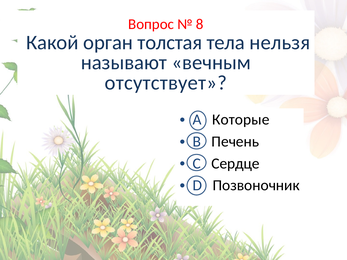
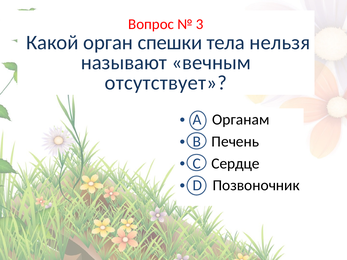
8: 8 -> 3 (200, 24)
толстая: толстая -> спешки (170, 42)
Которые: Которые -> Органам (241, 120)
